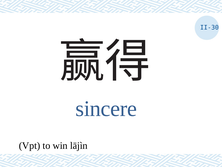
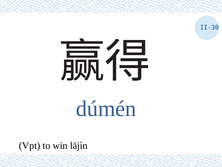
sincere: sincere -> dúmén (106, 108)
